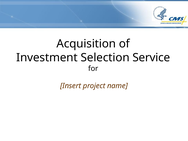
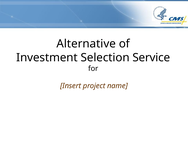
Acquisition: Acquisition -> Alternative (86, 44)
